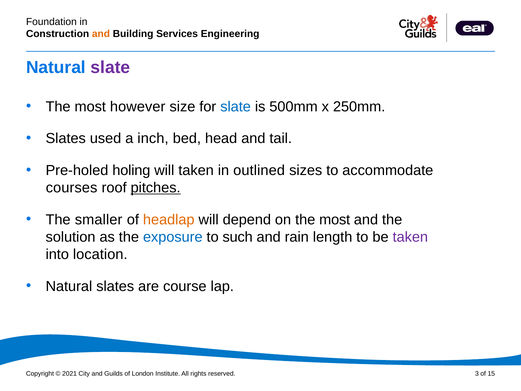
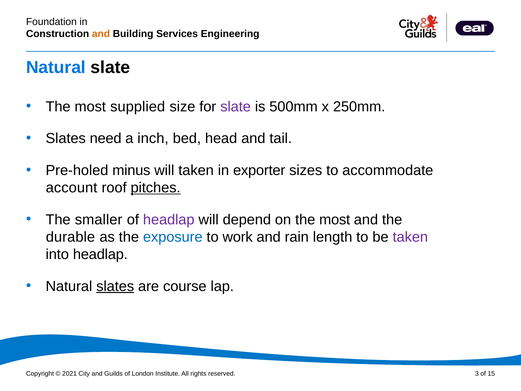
slate colour: purple -> black (110, 68)
however: however -> supplied (138, 107)
slate colour: blue -> purple (236, 107)
used: used -> need (106, 138)
holing: holing -> minus (131, 170)
outlined: outlined -> exporter (259, 170)
courses: courses -> account (72, 188)
headlap colour: orange -> purple (169, 220)
solution: solution -> durable (70, 237)
such: such -> work (238, 237)
into location: location -> headlap (100, 254)
slates underline: none -> present (115, 286)
